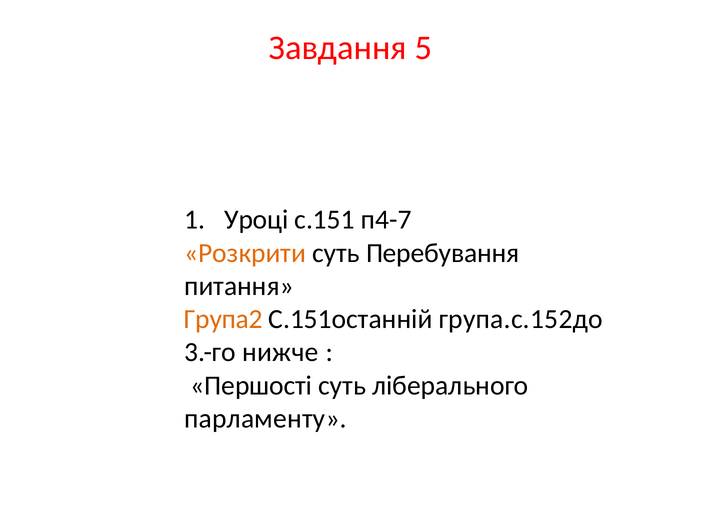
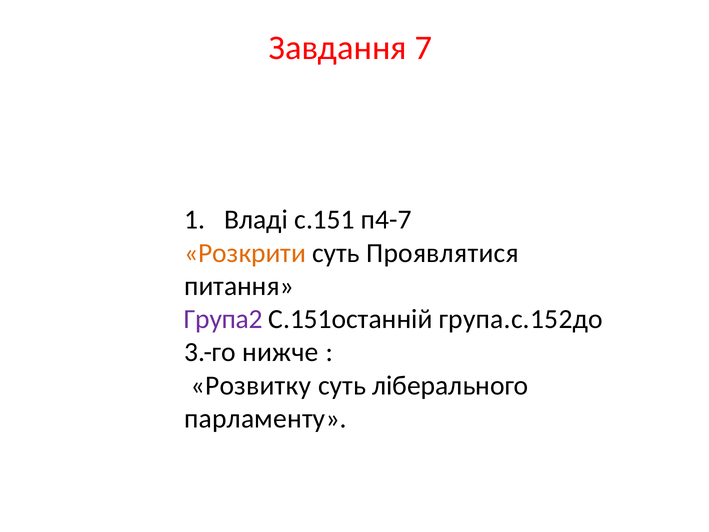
5: 5 -> 7 (423, 48)
Уроці: Уроці -> Владі (256, 220)
Перебування: Перебування -> Проявлятися (442, 253)
Група2 colour: orange -> purple (223, 319)
Першості: Першості -> Розвитку (251, 385)
